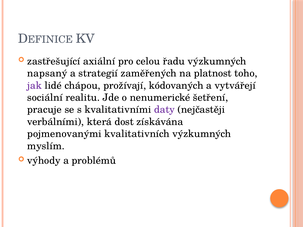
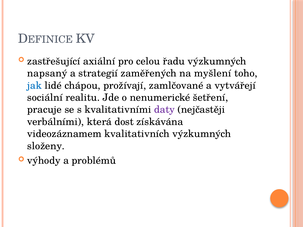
platnost: platnost -> myšlení (213, 73)
jak colour: purple -> blue (35, 86)
kódovaných: kódovaných -> zamlčované (176, 86)
pojmenovanými: pojmenovanými -> videozáznamem (64, 134)
myslím: myslím -> složeny (46, 146)
